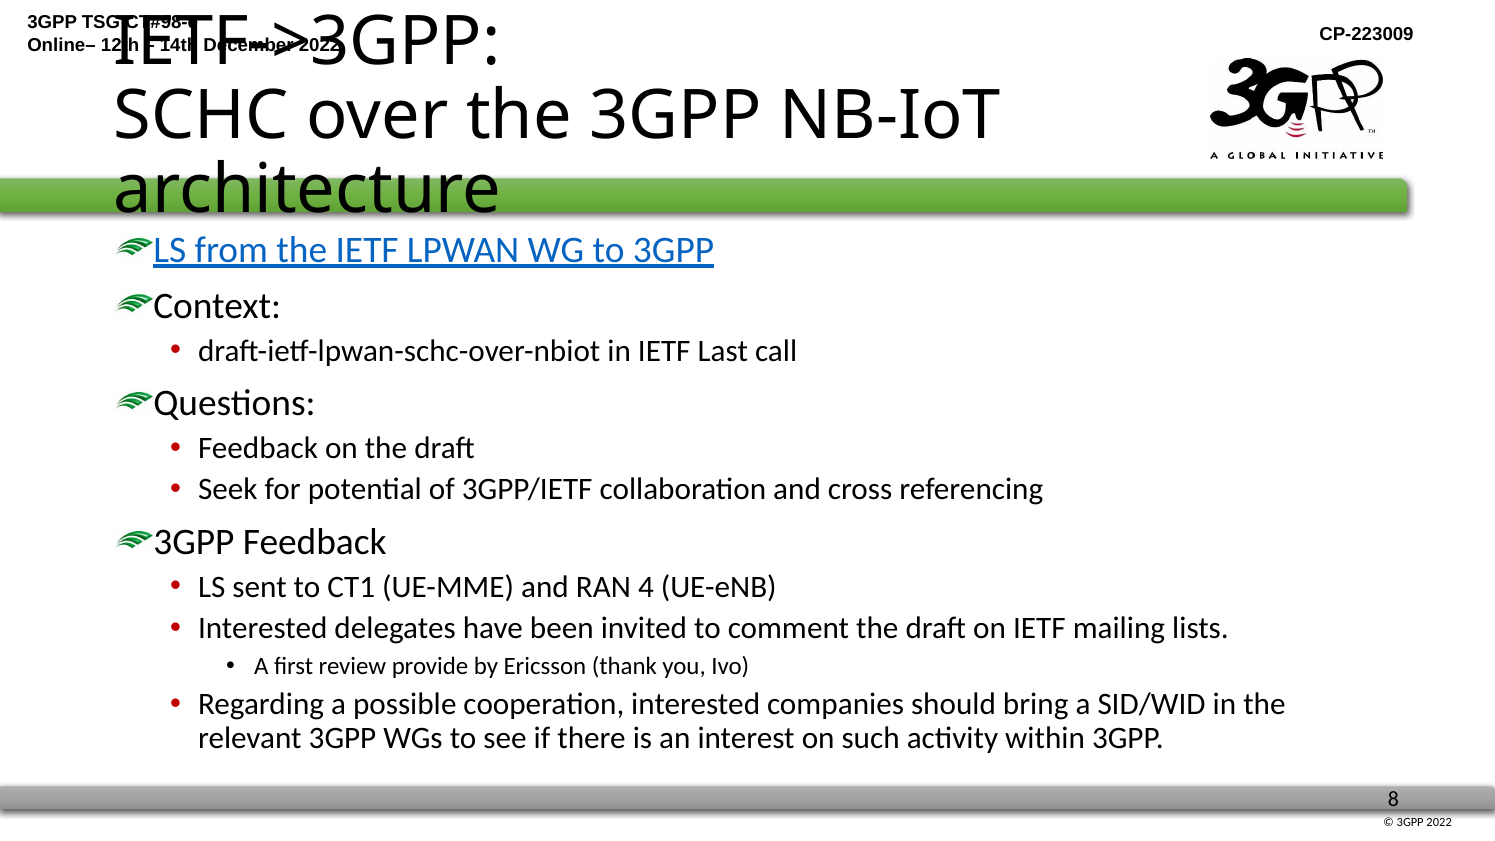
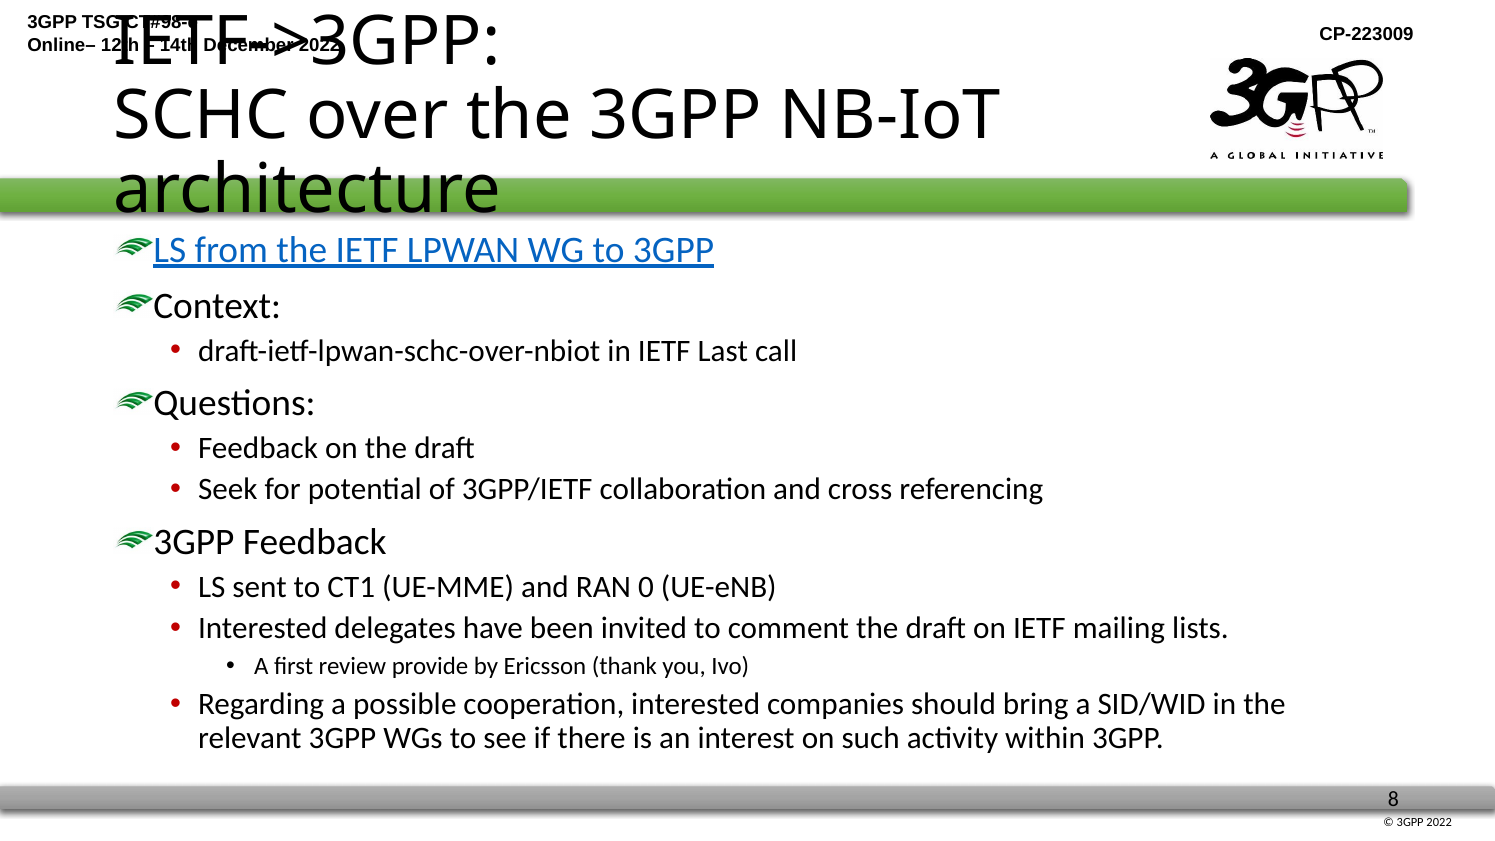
4: 4 -> 0 (646, 587)
